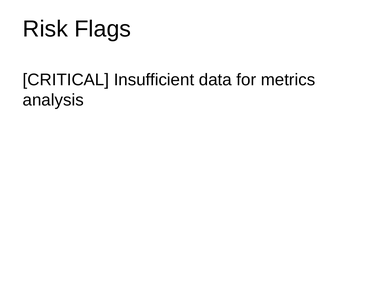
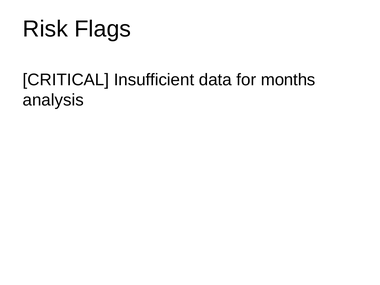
metrics: metrics -> months (288, 80)
